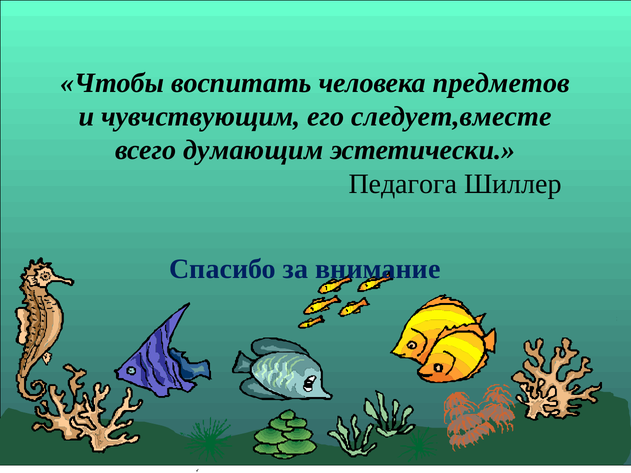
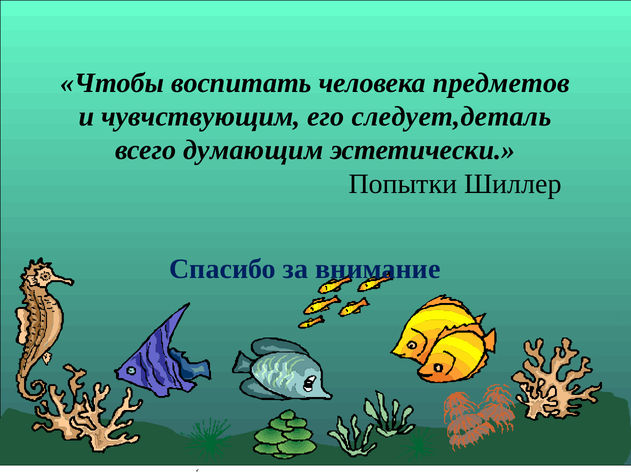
следует,вместе: следует,вместе -> следует,деталь (452, 117)
Педагога: Педагога -> Попытки (403, 184)
